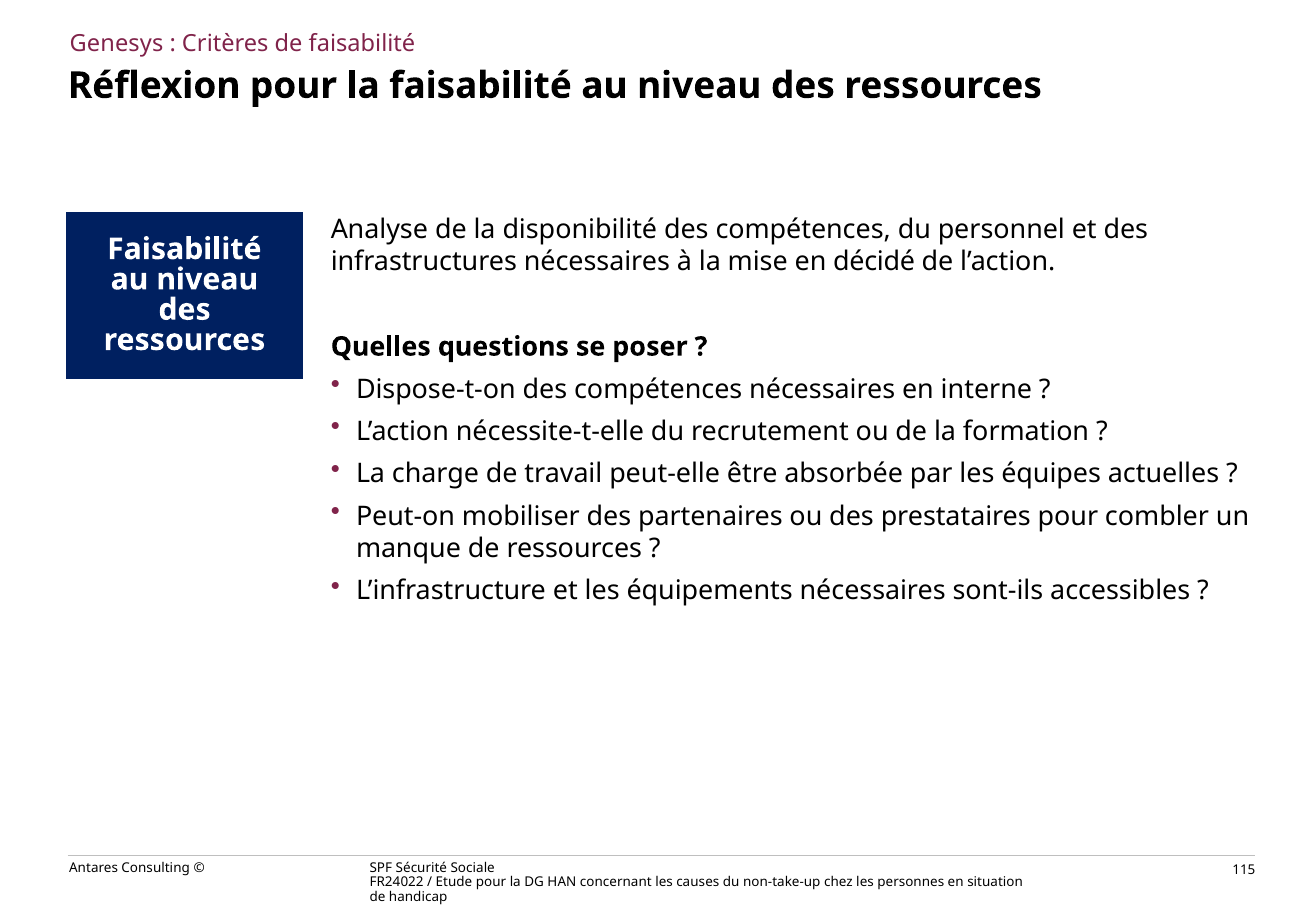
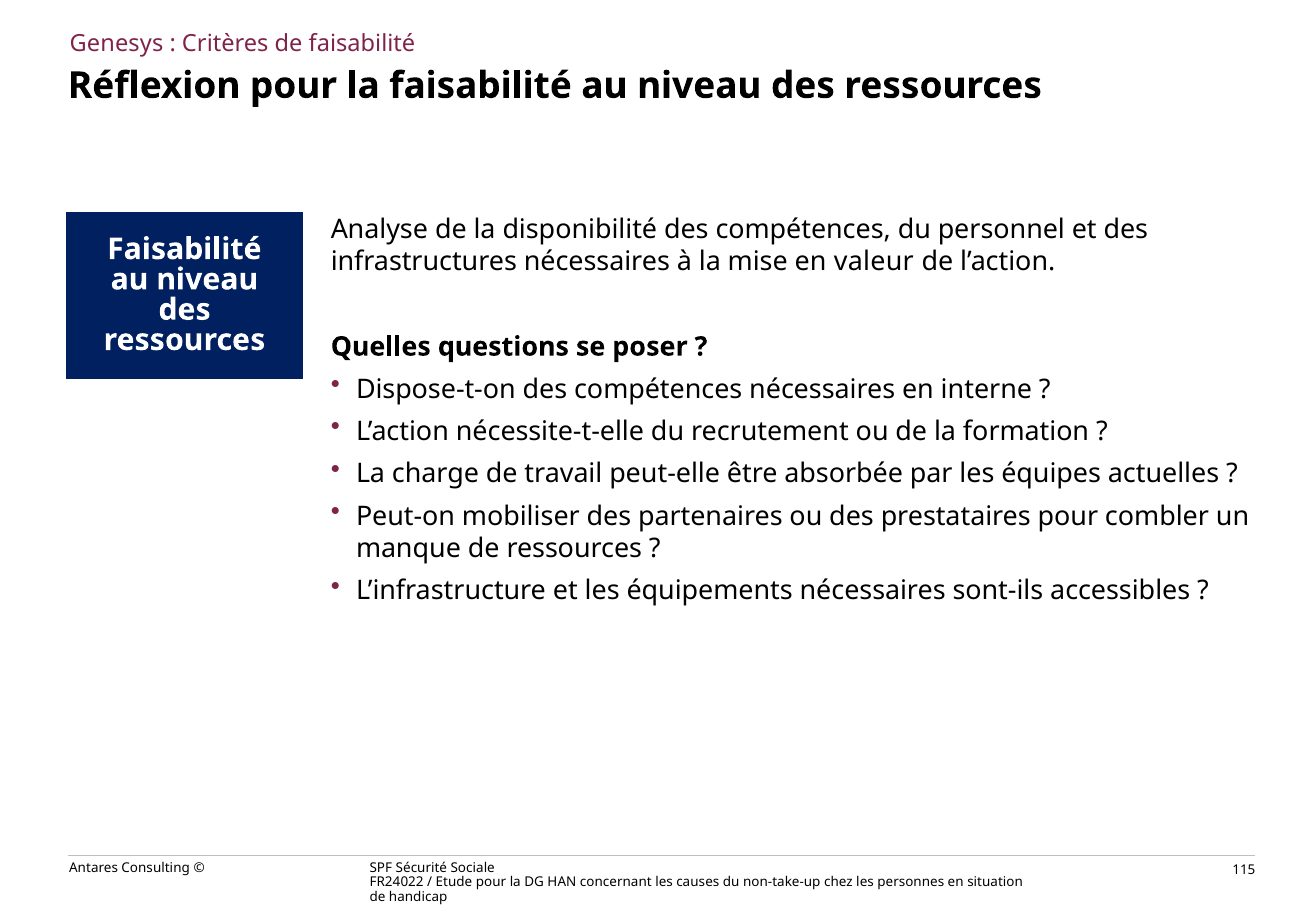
décidé: décidé -> valeur (874, 262)
